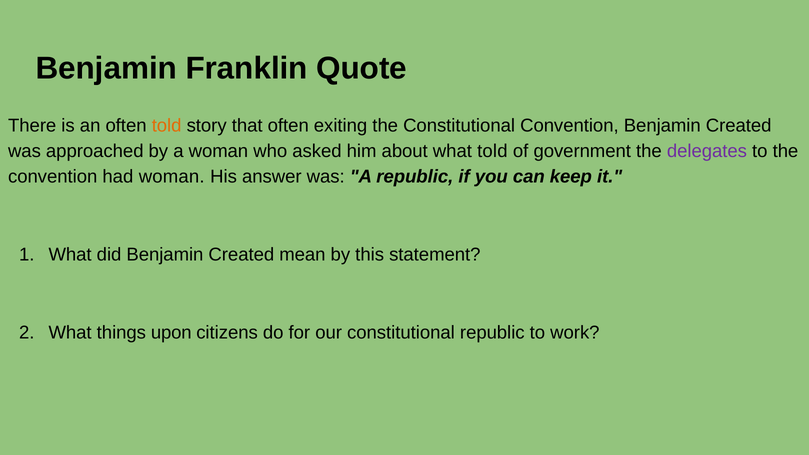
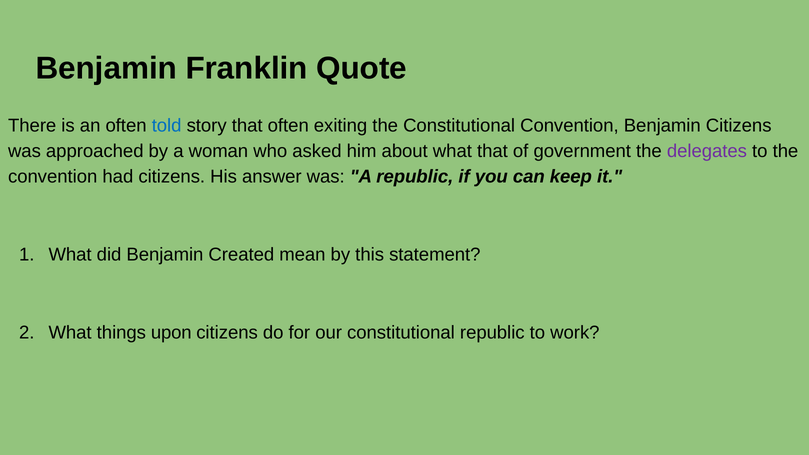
told colour: orange -> blue (167, 126)
Convention Benjamin Created: Created -> Citizens (739, 126)
what told: told -> that (492, 151)
had woman: woman -> citizens (172, 177)
